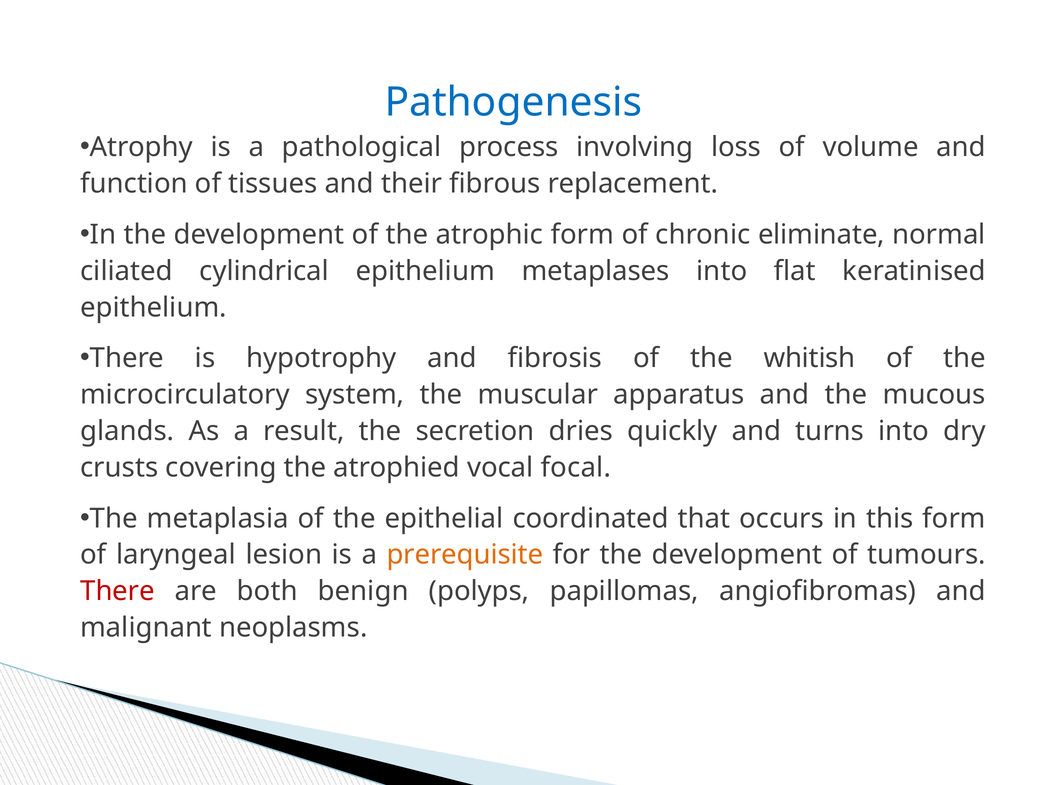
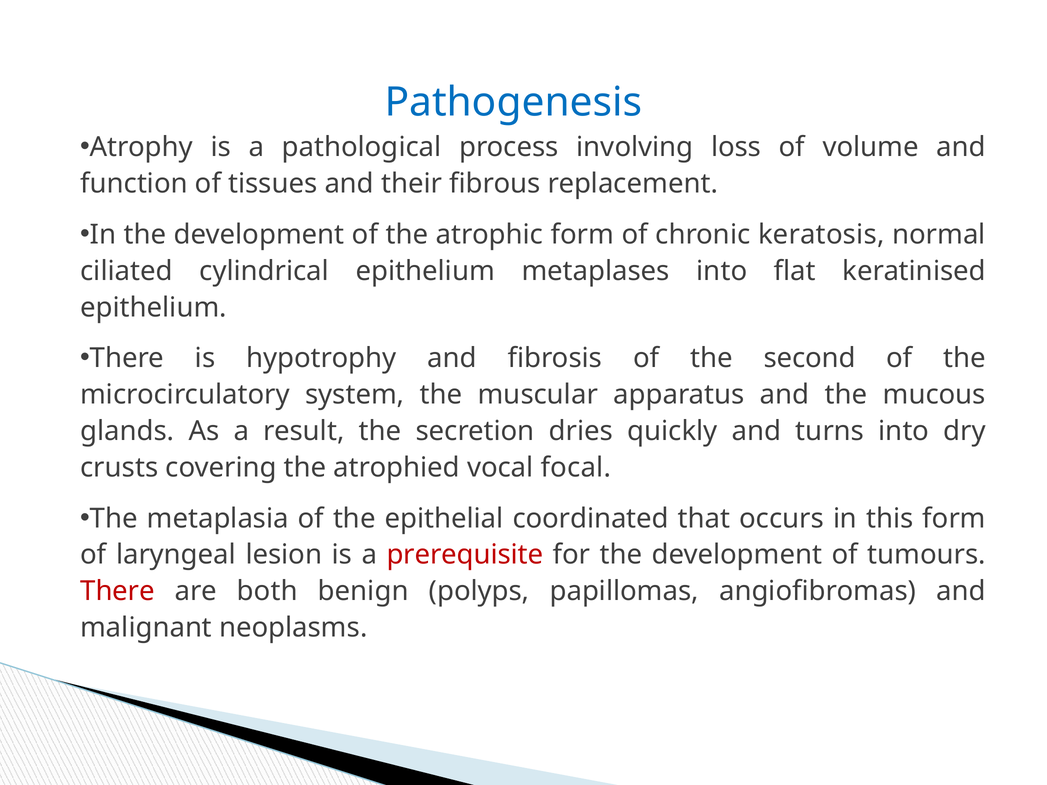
eliminate: eliminate -> keratosis (821, 235)
whitish: whitish -> second (810, 358)
prerequisite colour: orange -> red (465, 555)
